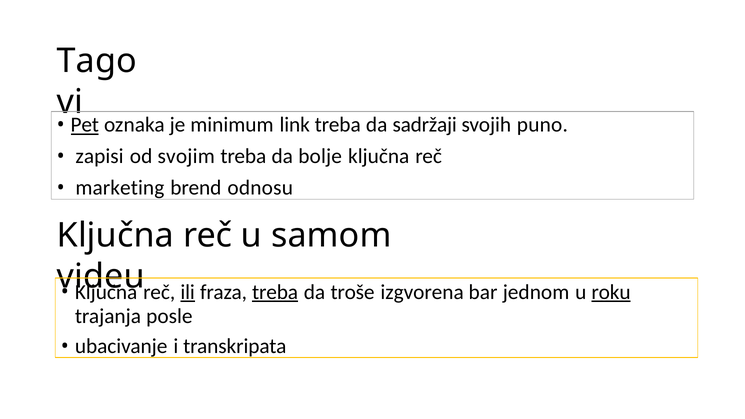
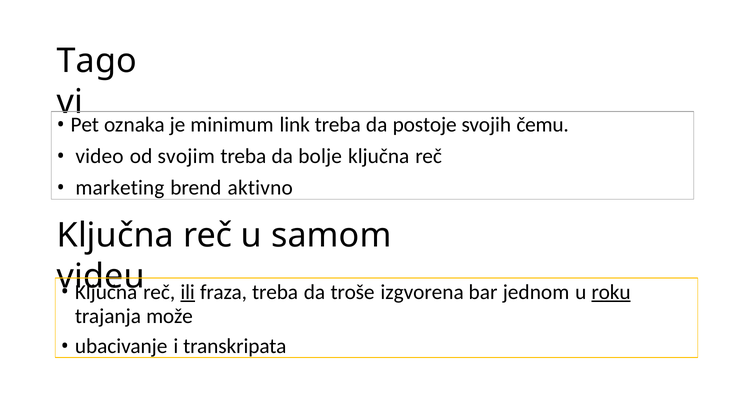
Pet underline: present -> none (85, 125)
sadržaji: sadržaji -> postoje (425, 125)
puno: puno -> čemu (543, 125)
zapisi: zapisi -> video (99, 156)
odnosu: odnosu -> aktivno (260, 188)
treba underline: present -> none (275, 292)
posle: posle -> može (169, 316)
